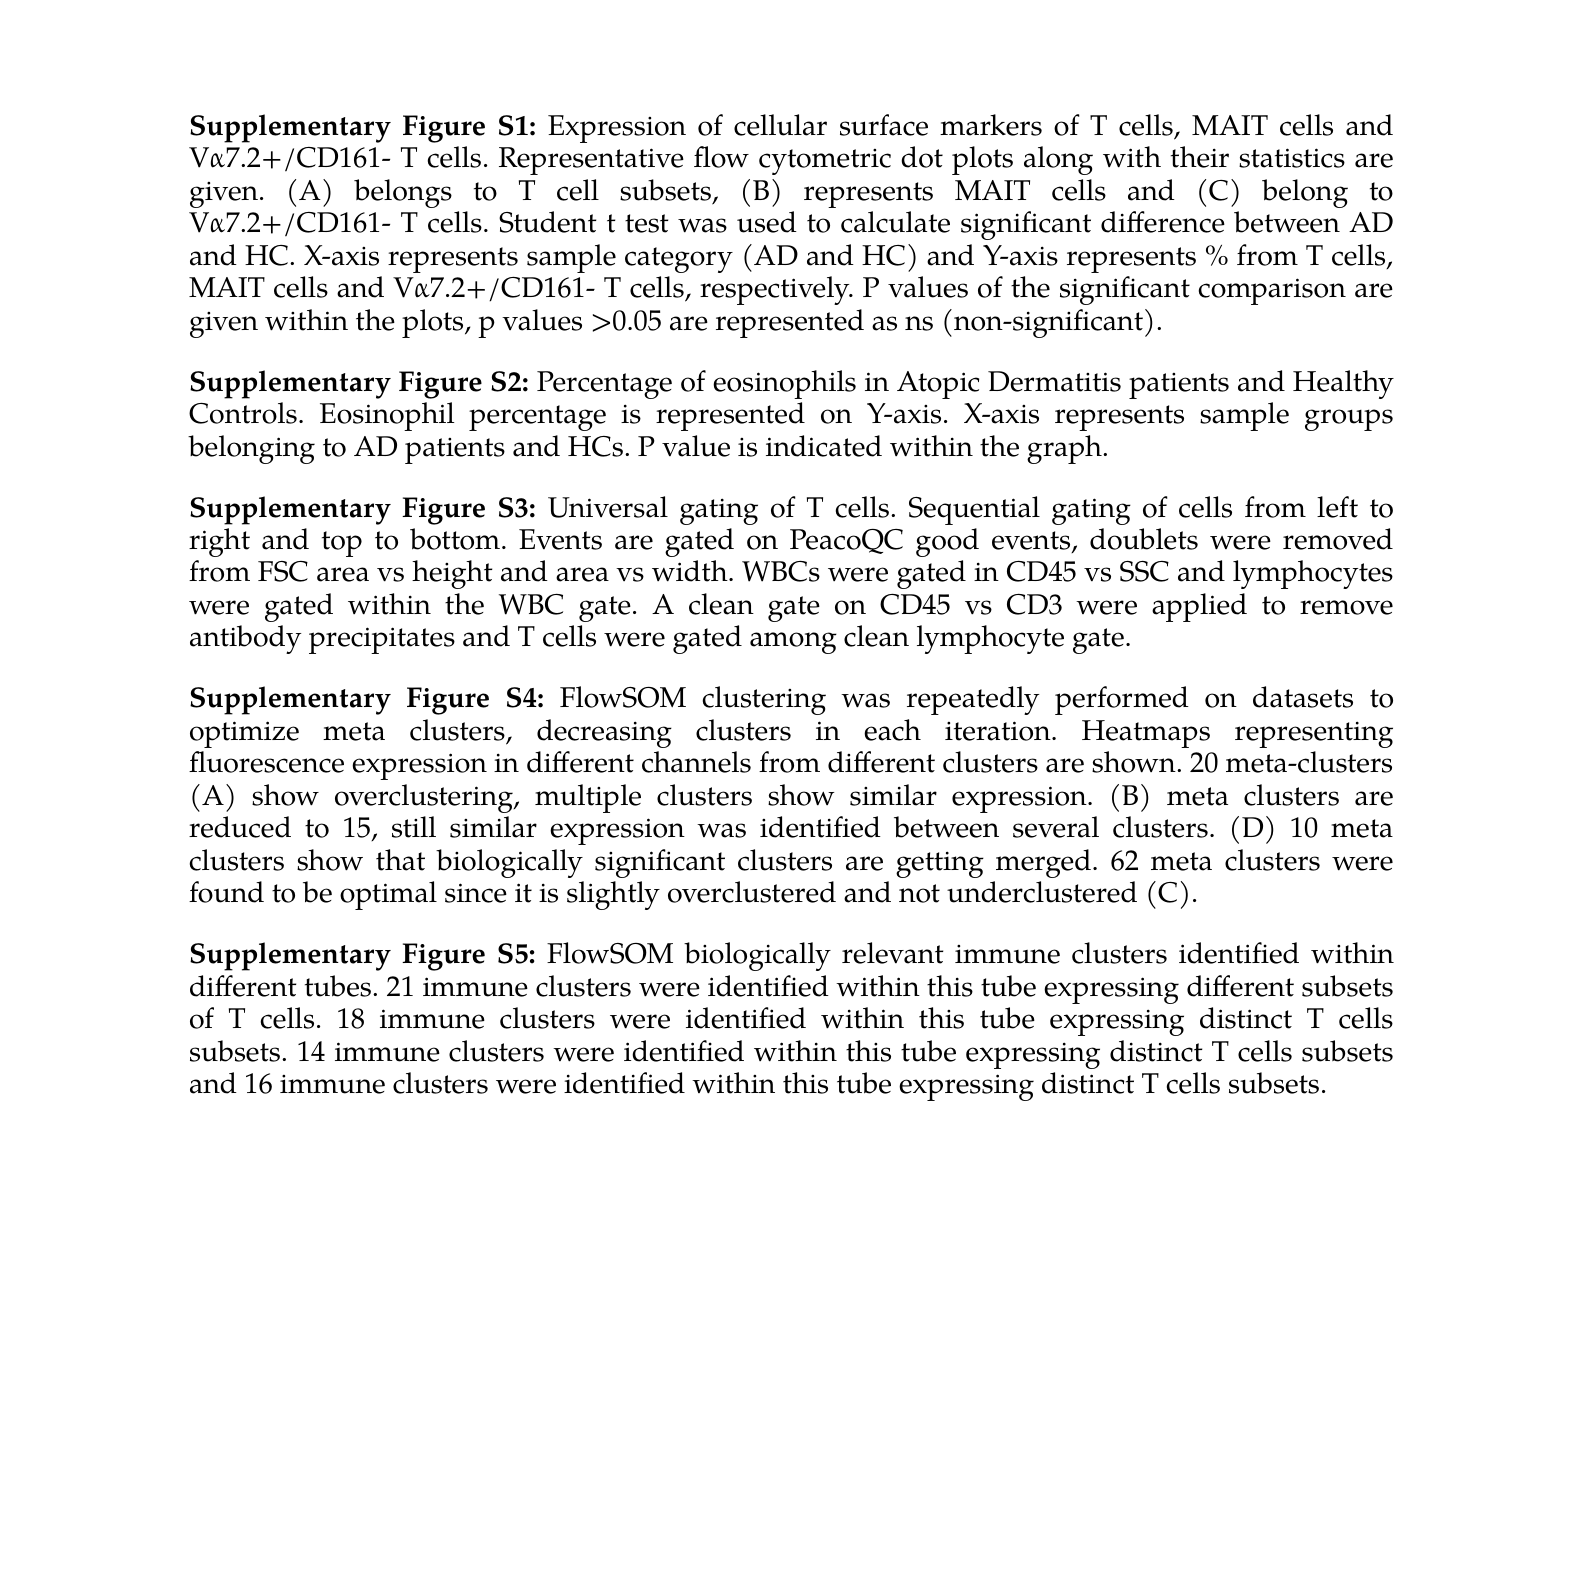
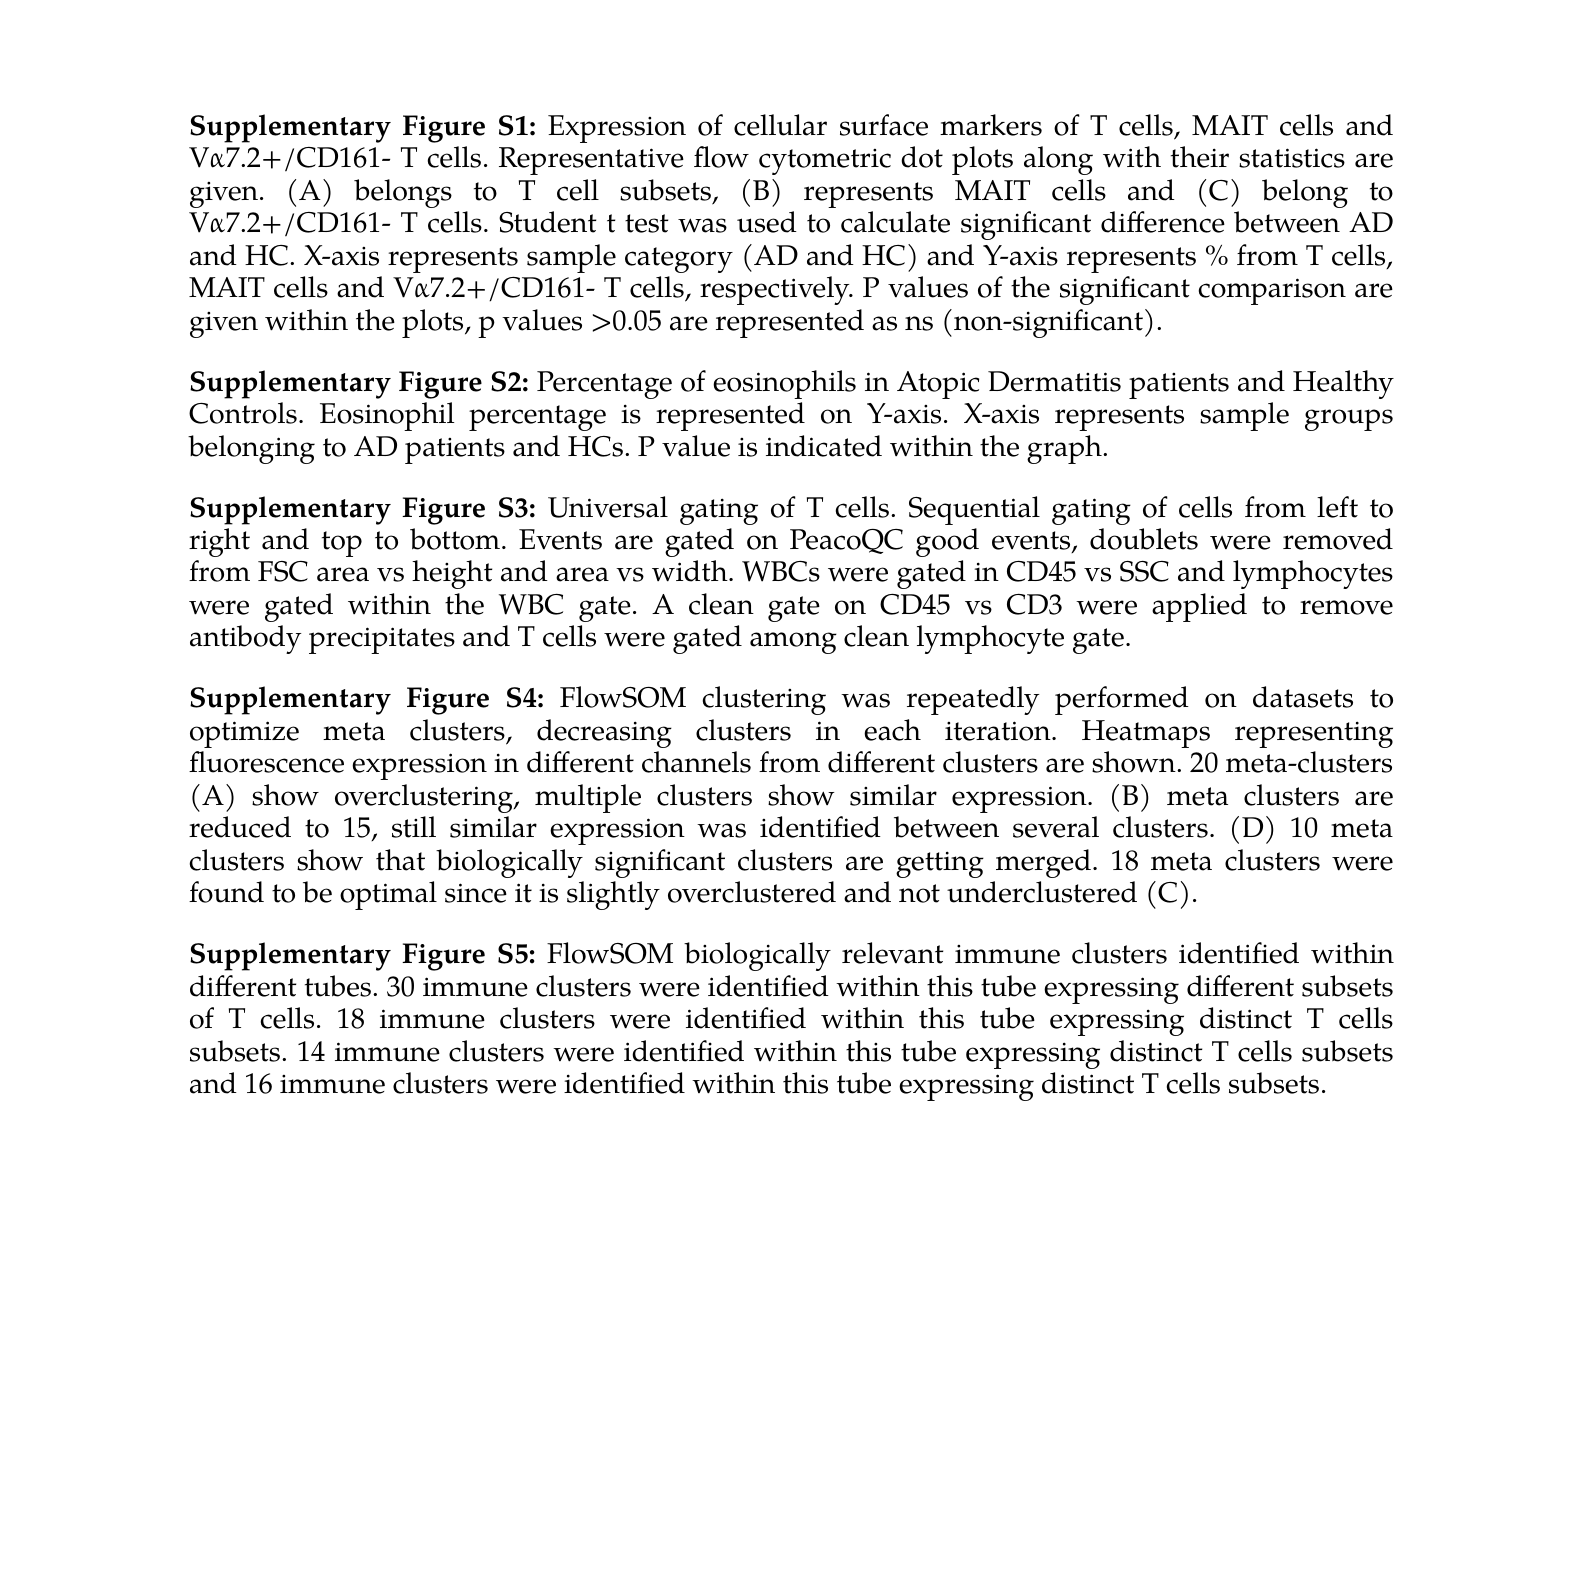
merged 62: 62 -> 18 (1125, 861)
21: 21 -> 30 (401, 987)
